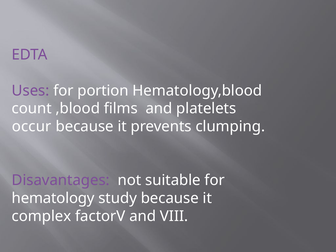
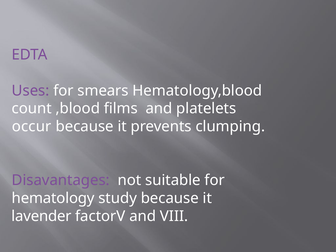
portion: portion -> smears (103, 91)
complex: complex -> lavender (42, 216)
